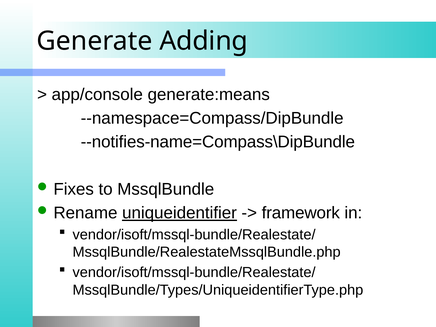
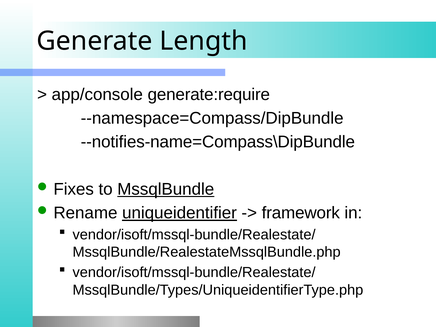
Adding: Adding -> Length (204, 41)
generate:means: generate:means -> generate:require (209, 95)
MssqlBundle underline: none -> present (166, 189)
